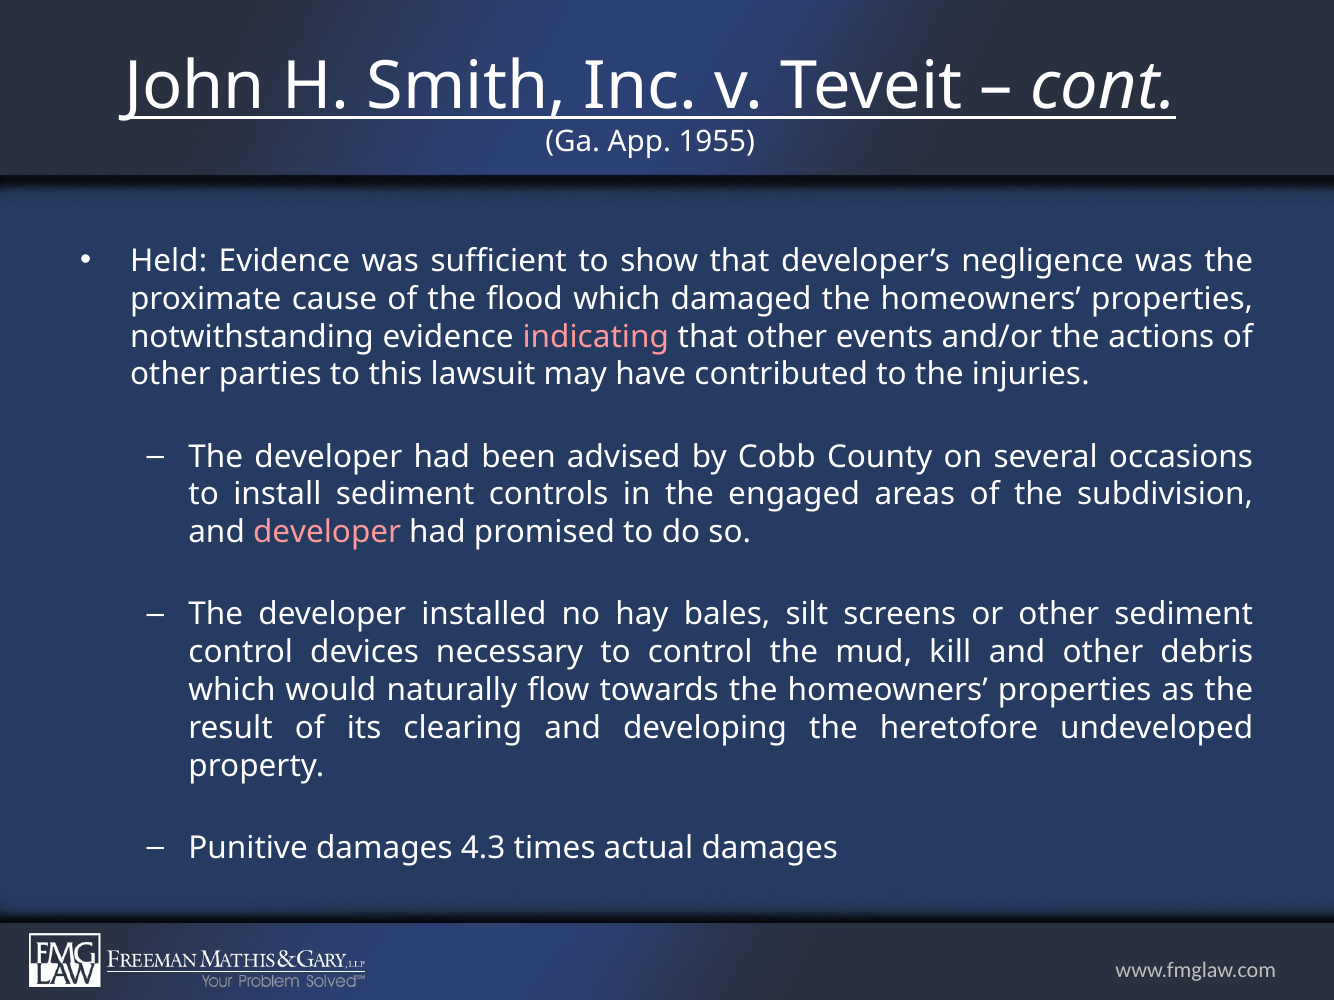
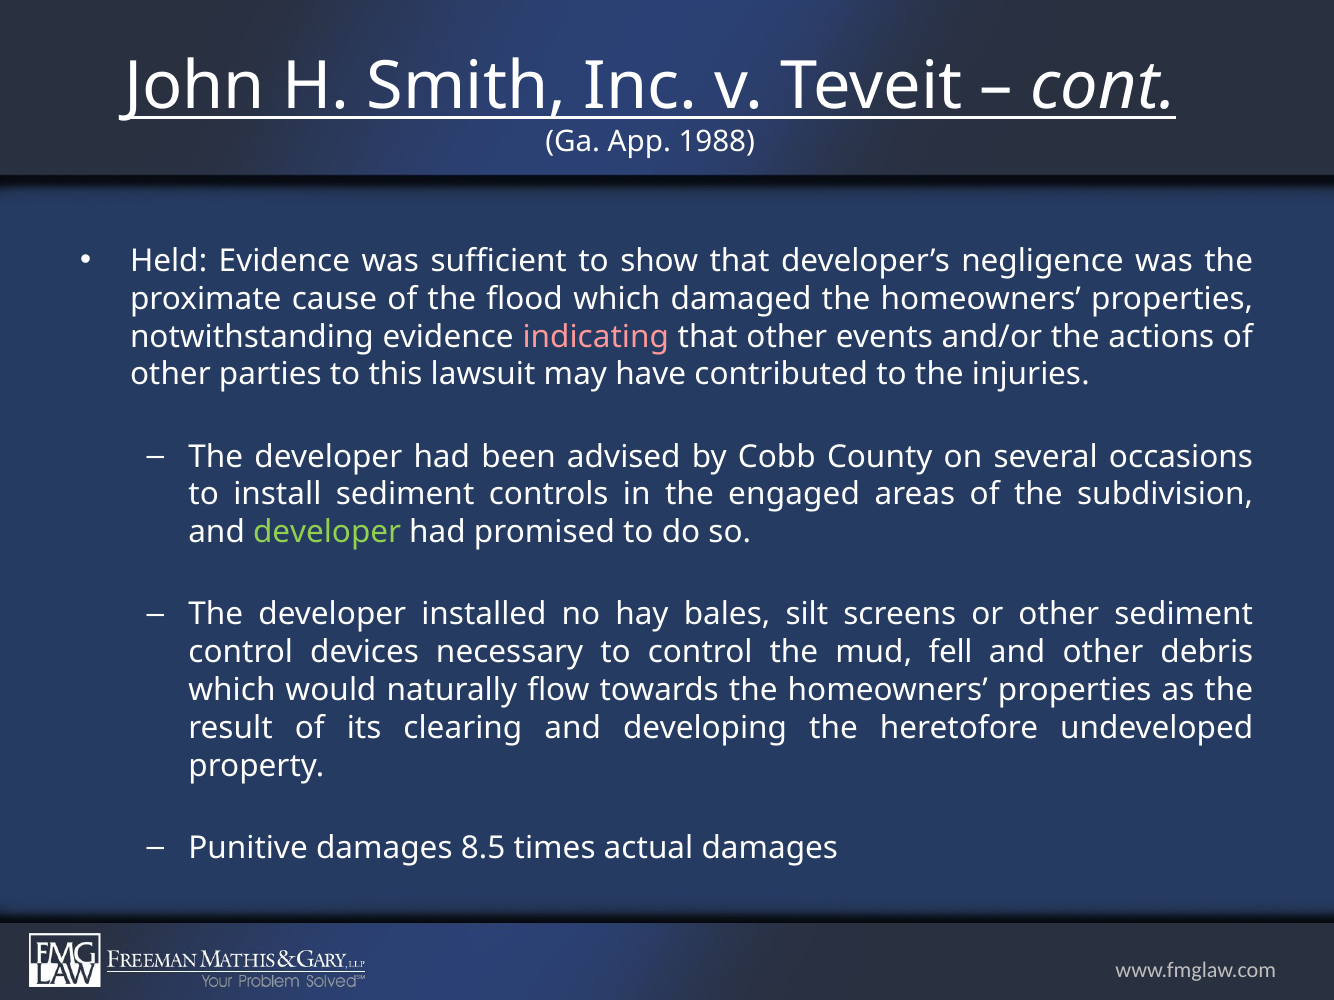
1955: 1955 -> 1988 (717, 142)
developer colour: pink -> light green (327, 533)
kill: kill -> fell (951, 653)
4.3: 4.3 -> 8.5 (483, 848)
